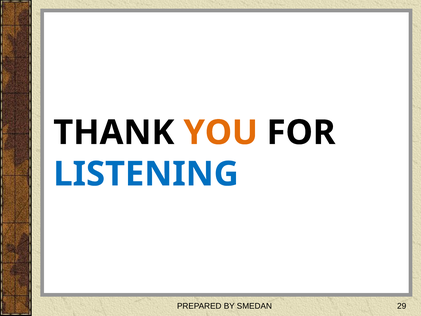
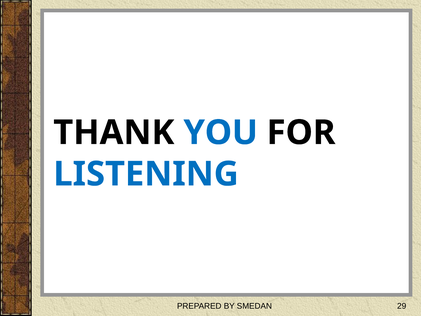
YOU colour: orange -> blue (221, 133)
